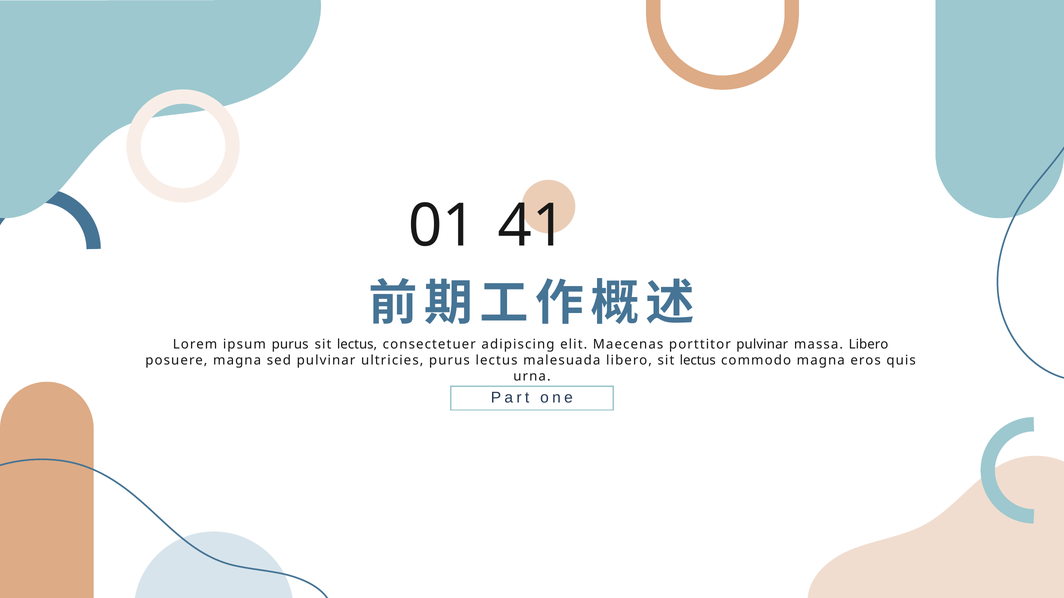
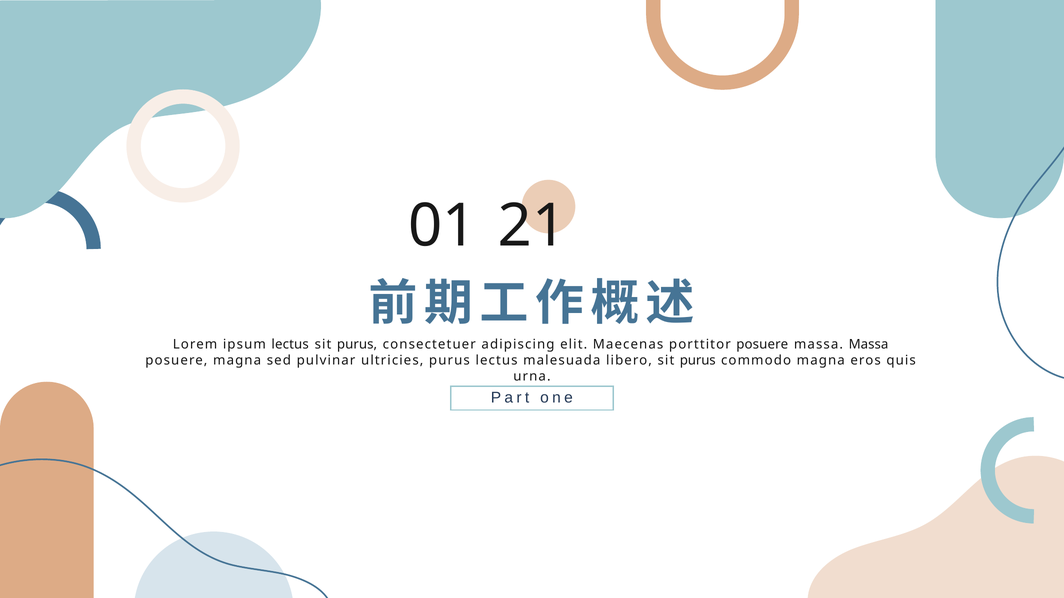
41: 41 -> 21 (532, 226)
ipsum purus: purus -> lectus (290, 345)
lectus: lectus -> purus (357, 345)
porttitor pulvinar: pulvinar -> posuere (762, 345)
massa Libero: Libero -> Massa (869, 345)
libero sit lectus: lectus -> purus (698, 361)
